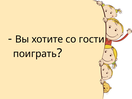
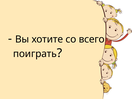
гости: гости -> всего (92, 39)
